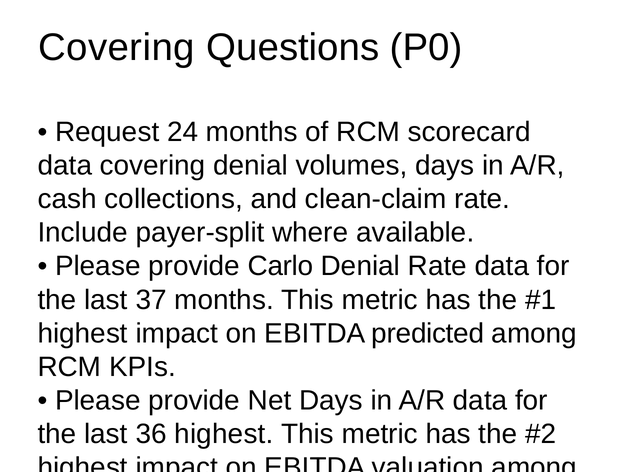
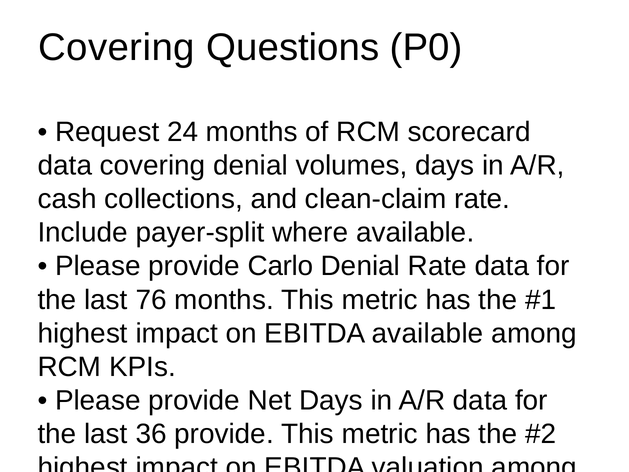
37: 37 -> 76 (151, 300)
EBITDA predicted: predicted -> available (428, 333)
36 highest: highest -> provide (224, 434)
